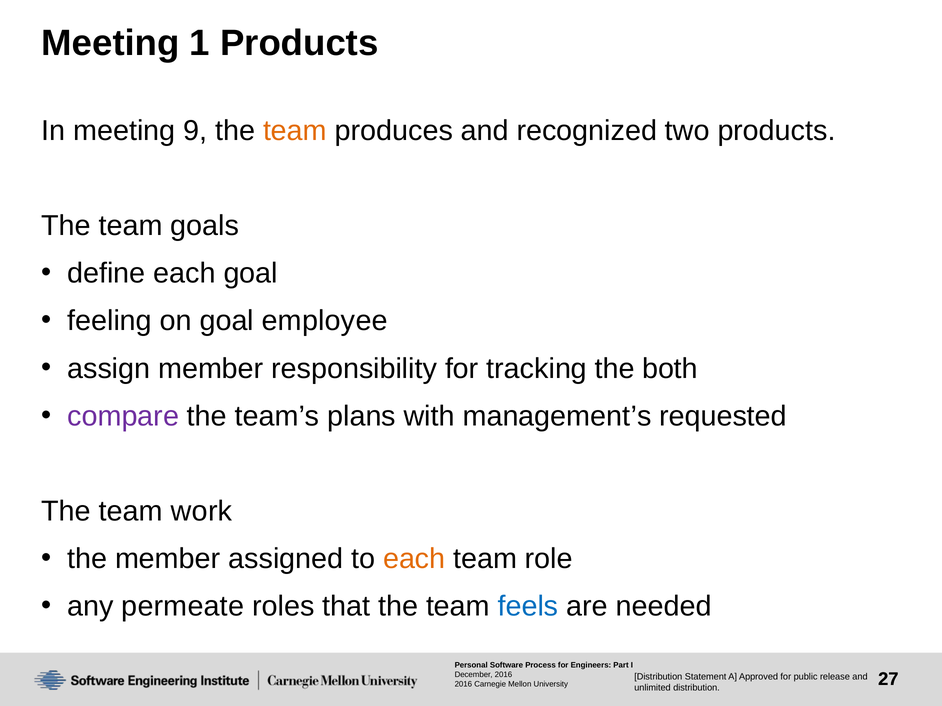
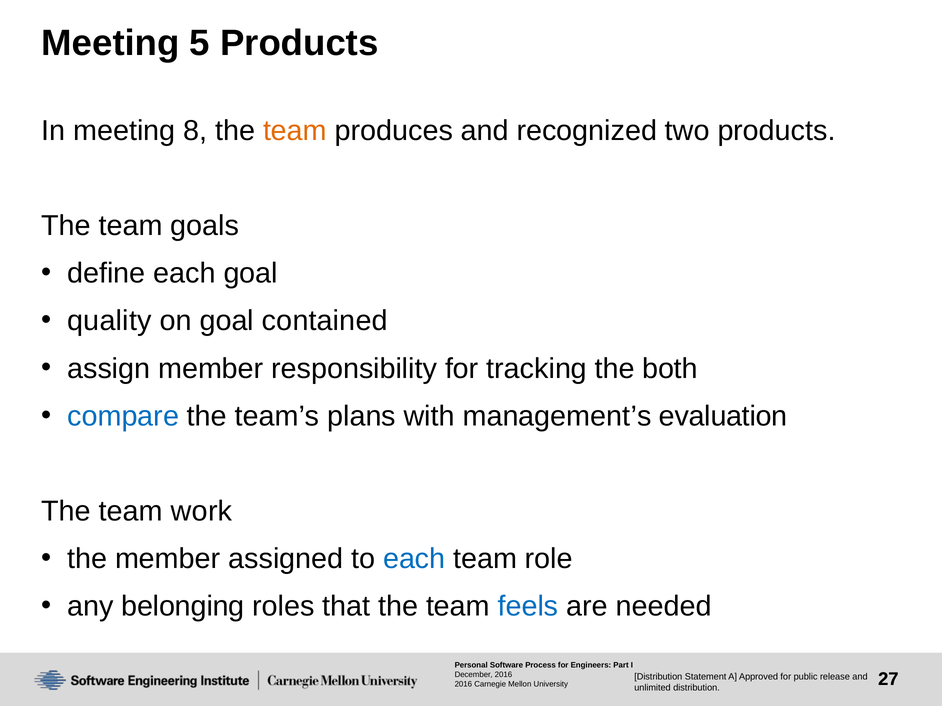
1: 1 -> 5 (200, 43)
9: 9 -> 8 (195, 131)
feeling: feeling -> quality (109, 321)
employee: employee -> contained (325, 321)
compare colour: purple -> blue (123, 416)
requested: requested -> evaluation (723, 416)
each colour: orange -> blue (414, 559)
permeate: permeate -> belonging (183, 607)
